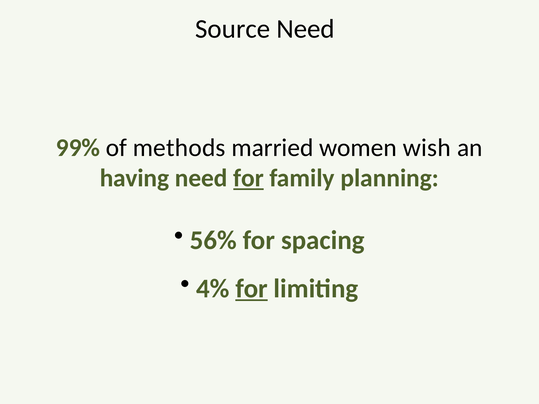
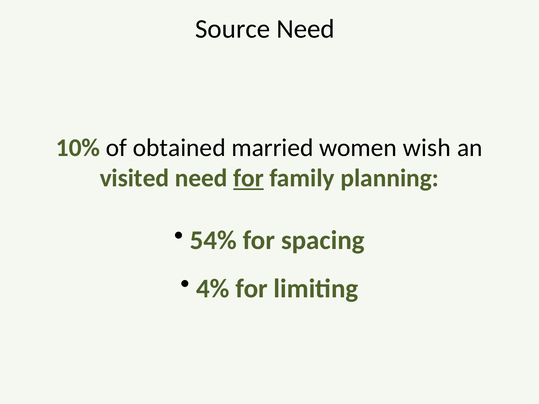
99%: 99% -> 10% (78, 148)
methods: methods -> obtained (179, 148)
having: having -> visited (134, 178)
56%: 56% -> 54% (213, 240)
for underline: present -> none (252, 289)
